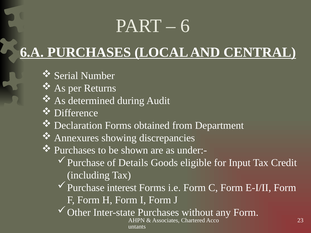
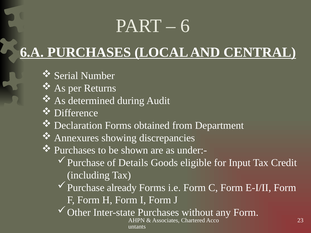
interest: interest -> already (122, 188)
